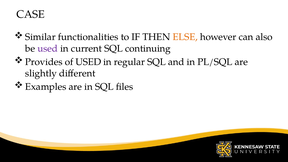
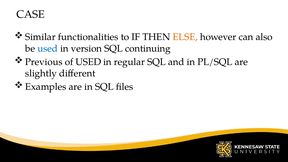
used colour: purple -> blue (48, 49)
current: current -> version (86, 49)
Provides: Provides -> Previous (44, 62)
